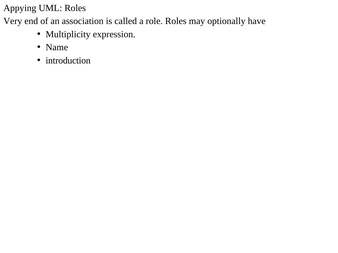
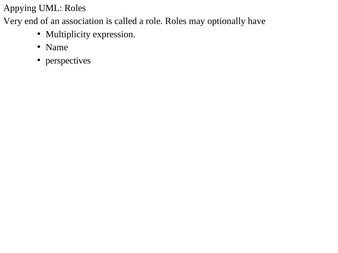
introduction: introduction -> perspectives (68, 61)
